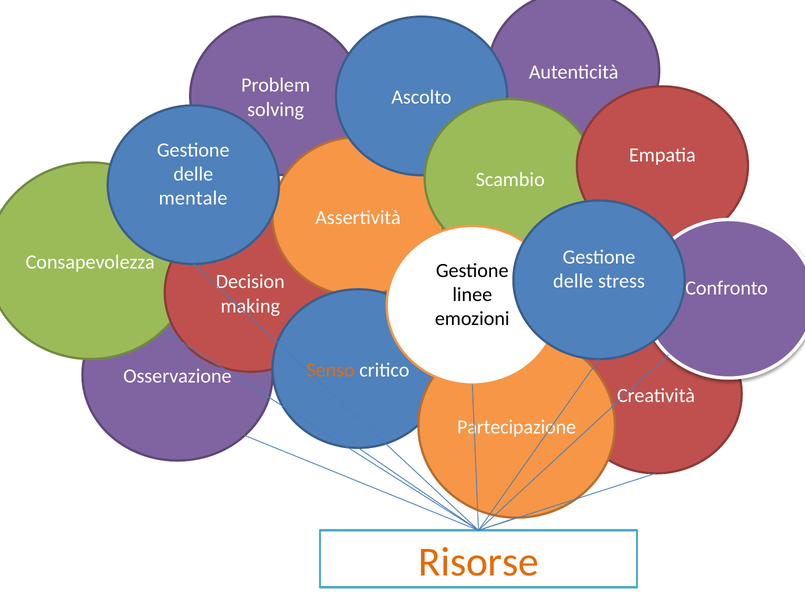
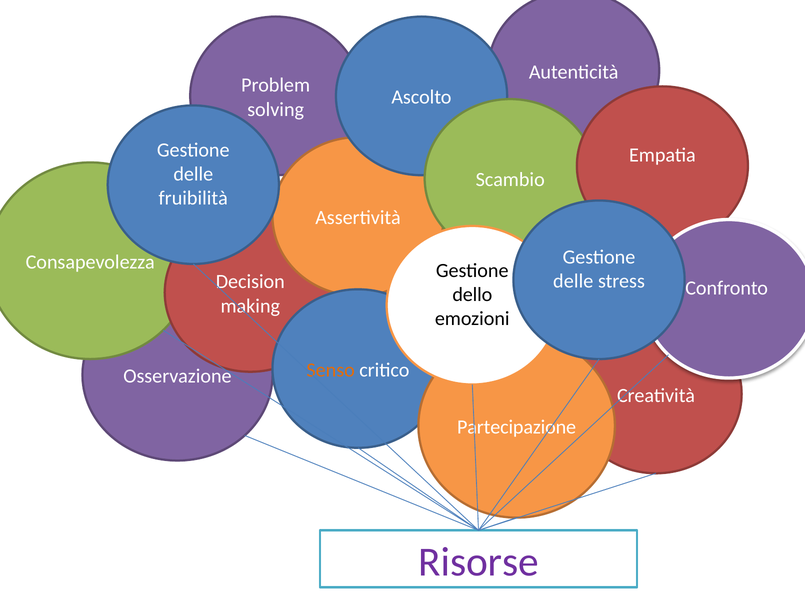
mentale: mentale -> fruibilità (193, 198)
linee: linee -> dello (472, 294)
Risorse colour: orange -> purple (479, 562)
